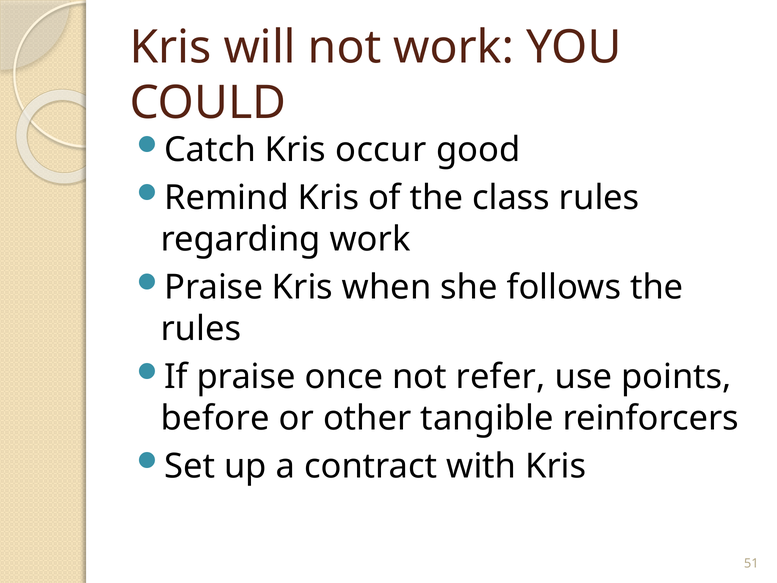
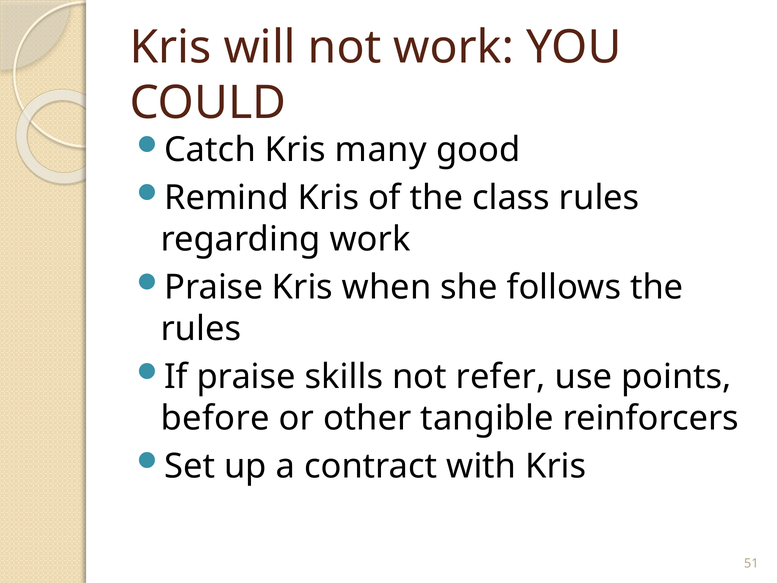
occur: occur -> many (381, 150)
once: once -> skills (344, 377)
